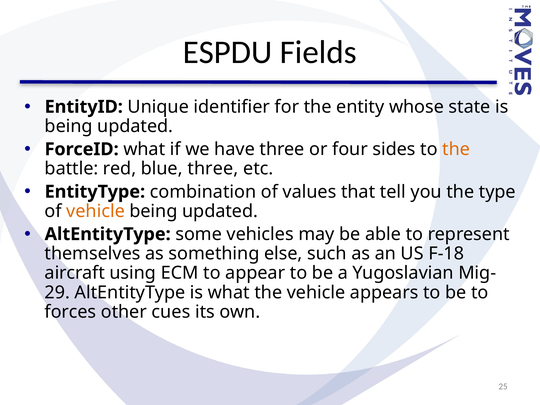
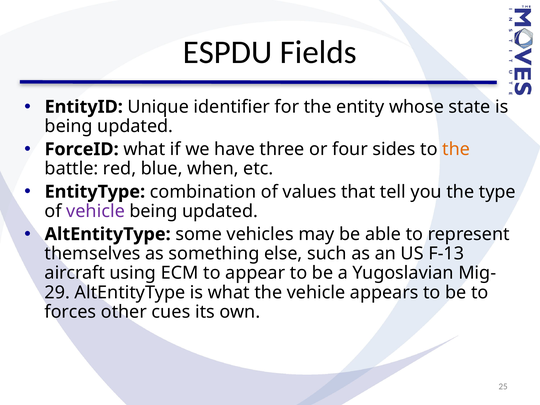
blue three: three -> when (213, 169)
vehicle colour: orange -> purple (96, 211)
F-18: F-18 -> F-13 (446, 254)
